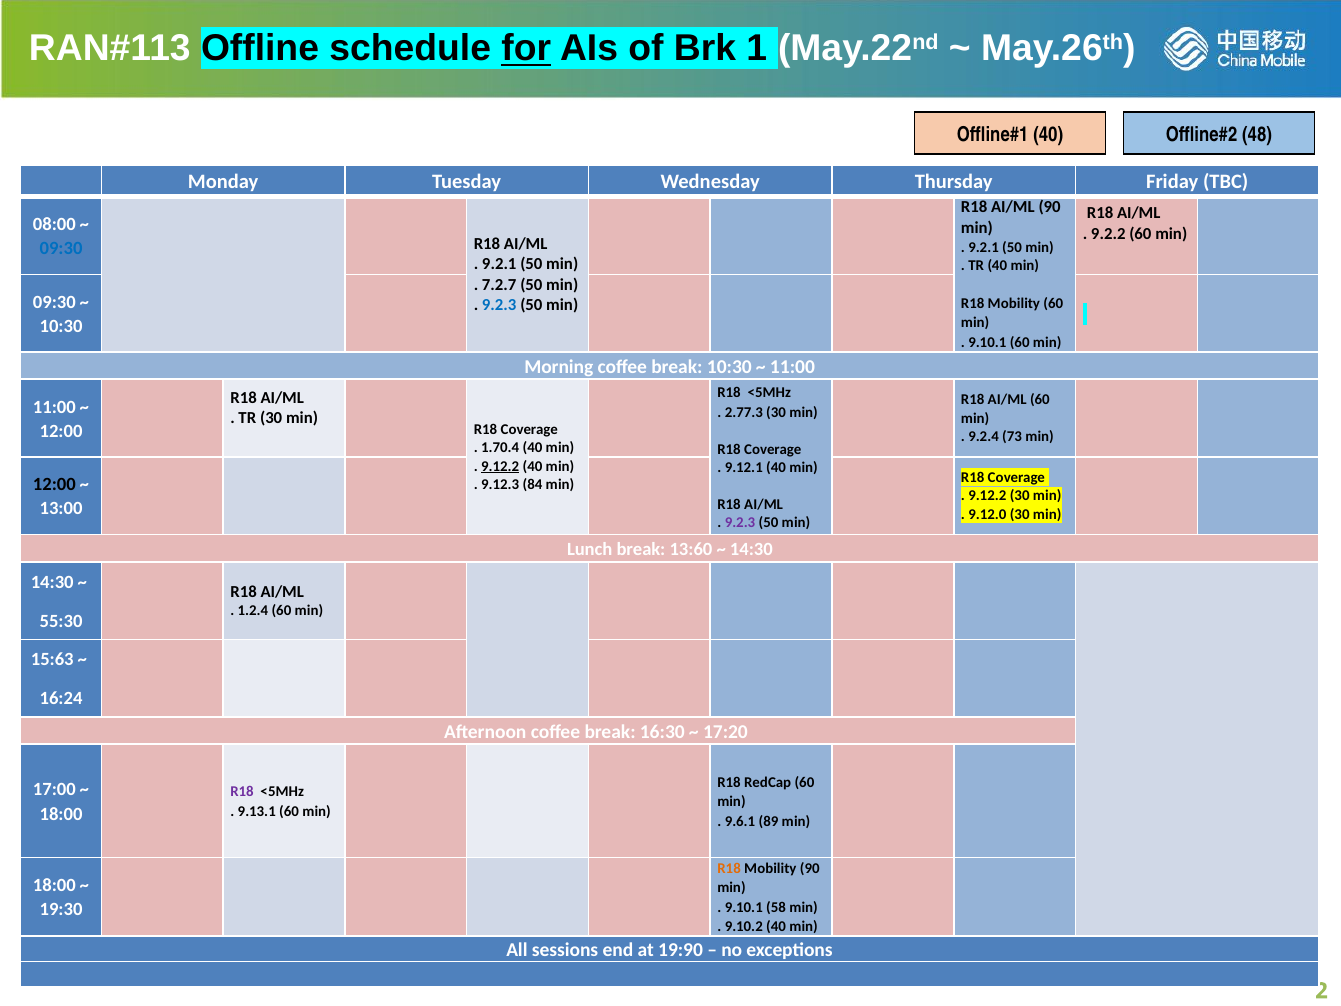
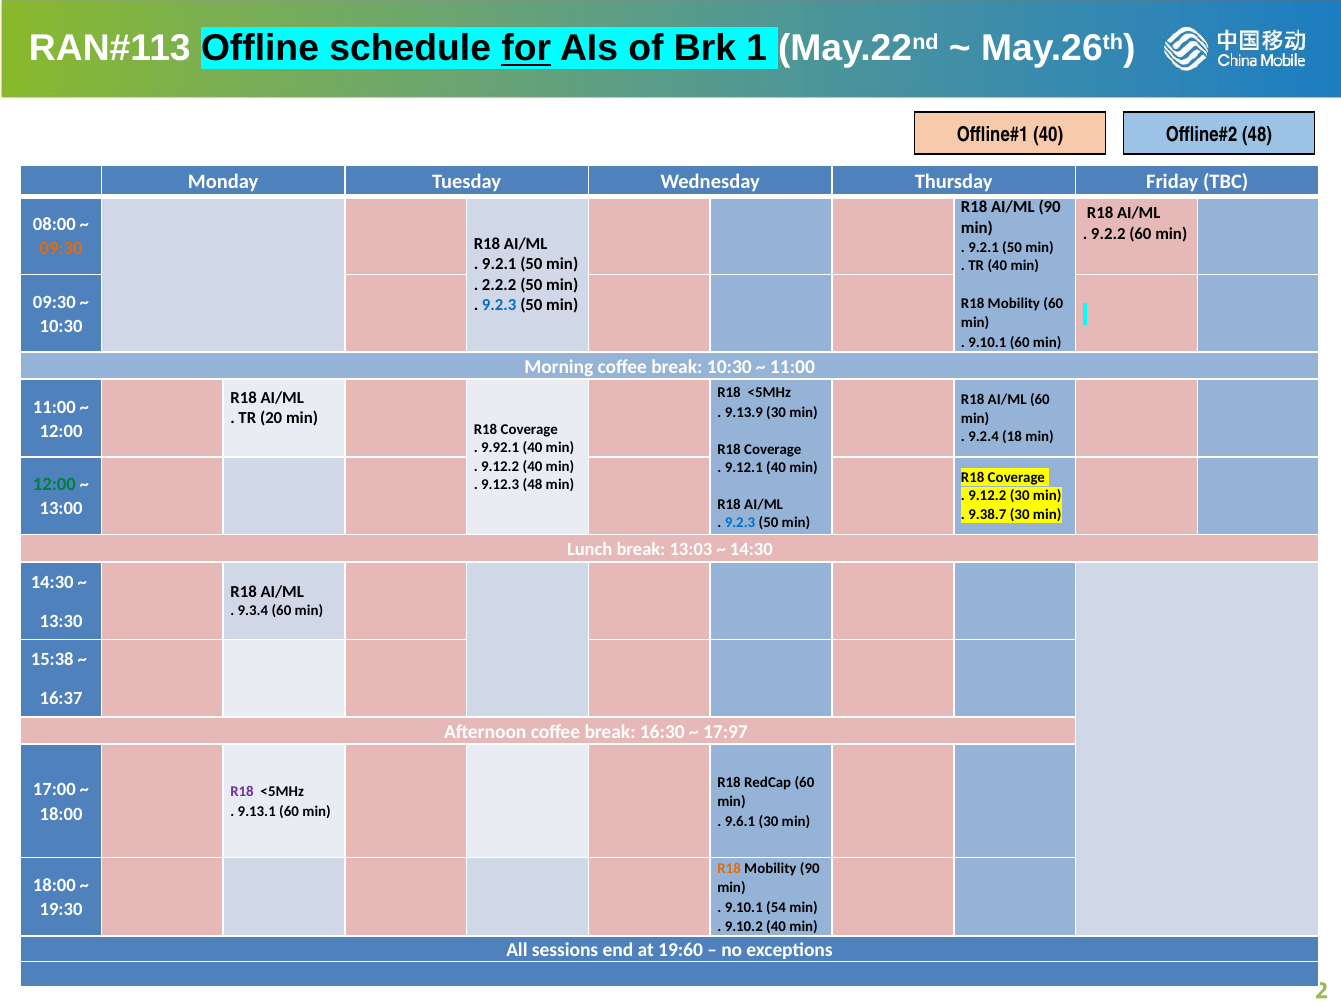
09:30 colour: blue -> orange (61, 248)
7.2.7: 7.2.7 -> 2.2.2 (499, 285)
2.77.3: 2.77.3 -> 9.13.9 (744, 412)
TR 30: 30 -> 20 (271, 418)
73: 73 -> 18 (1012, 437)
1.70.4: 1.70.4 -> 9.92.1 (500, 448)
9.12.2 underline: present -> none (500, 466)
12:00 colour: black -> green (54, 484)
9.12.3 84: 84 -> 48 (532, 484)
9.12.0: 9.12.0 -> 9.38.7 (987, 514)
9.2.3 colour: purple -> blue (740, 522)
13:60: 13:60 -> 13:03 (691, 549)
1.2.4: 1.2.4 -> 9.3.4 (253, 611)
55:30: 55:30 -> 13:30 (61, 621)
15:63: 15:63 -> 15:38 (52, 659)
16:24: 16:24 -> 16:37 (61, 698)
17:20: 17:20 -> 17:97 (725, 731)
9.6.1 89: 89 -> 30 (768, 821)
58: 58 -> 54 (776, 907)
19:90: 19:90 -> 19:60 (681, 950)
